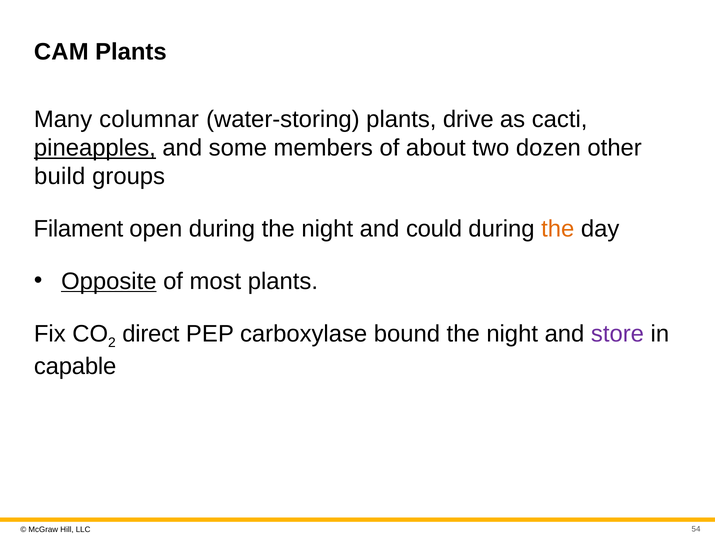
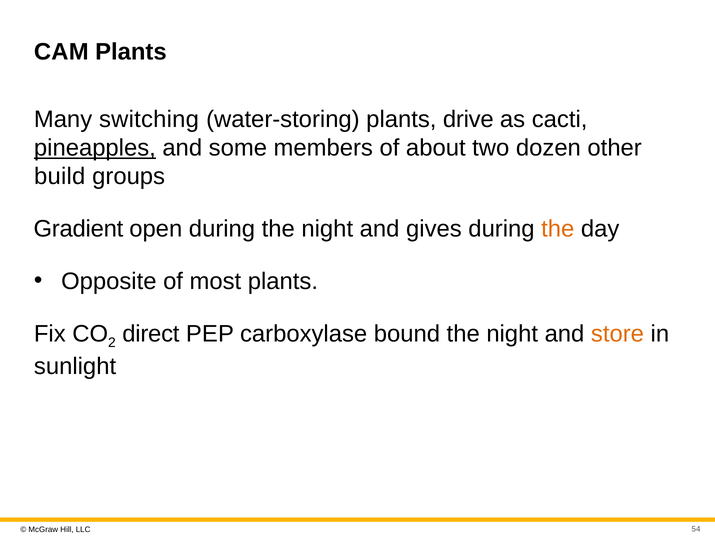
columnar: columnar -> switching (149, 119)
Filament: Filament -> Gradient (78, 229)
could: could -> gives (434, 229)
Opposite underline: present -> none (109, 281)
store colour: purple -> orange (617, 334)
capable: capable -> sunlight (75, 366)
